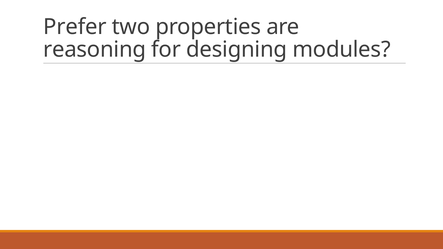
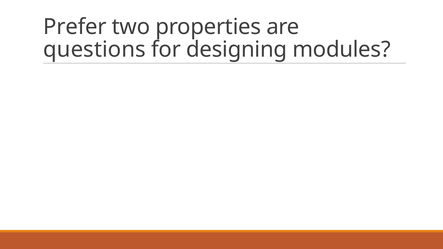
reasoning: reasoning -> questions (95, 50)
